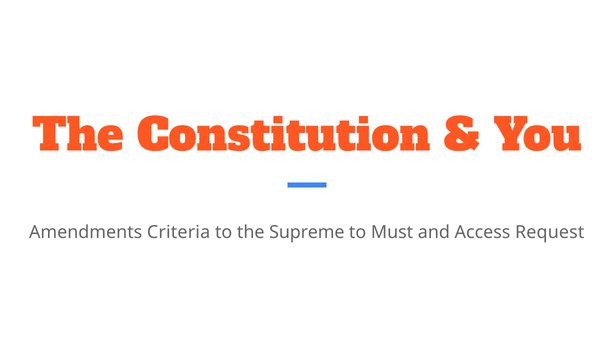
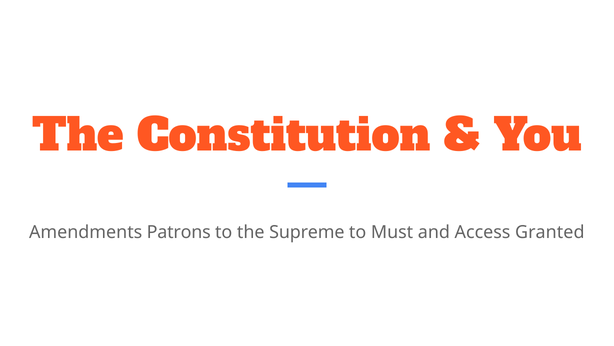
Criteria: Criteria -> Patrons (179, 232)
Request: Request -> Granted (550, 232)
